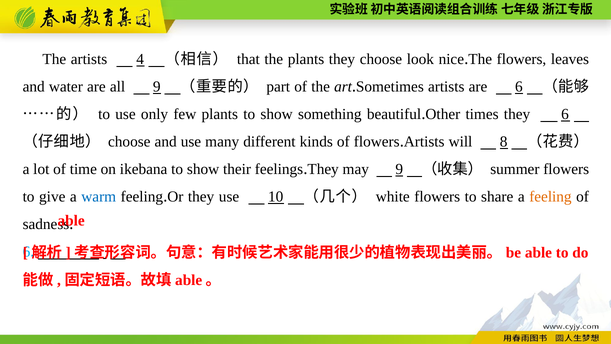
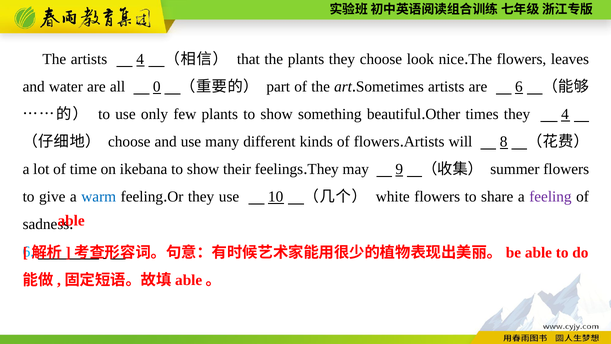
all 9: 9 -> 0 (157, 87)
they 6: 6 -> 4 (565, 114)
feeling colour: orange -> purple (550, 197)
